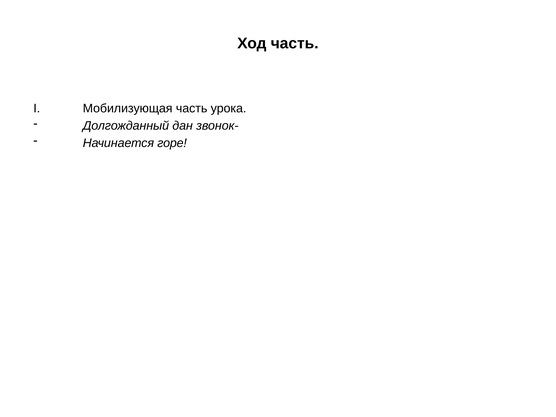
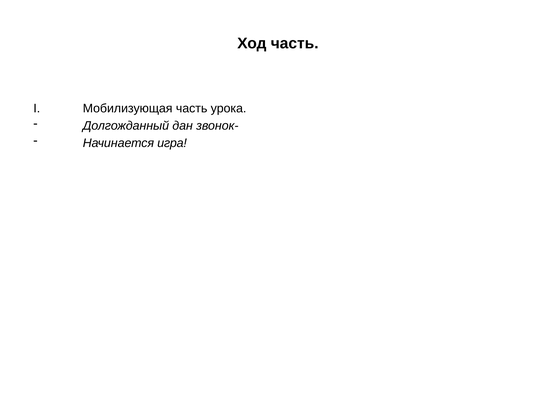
горе: горе -> игра (172, 143)
